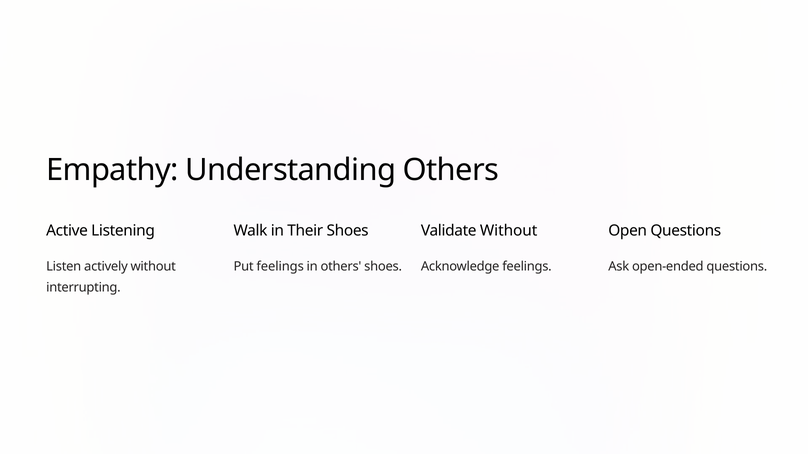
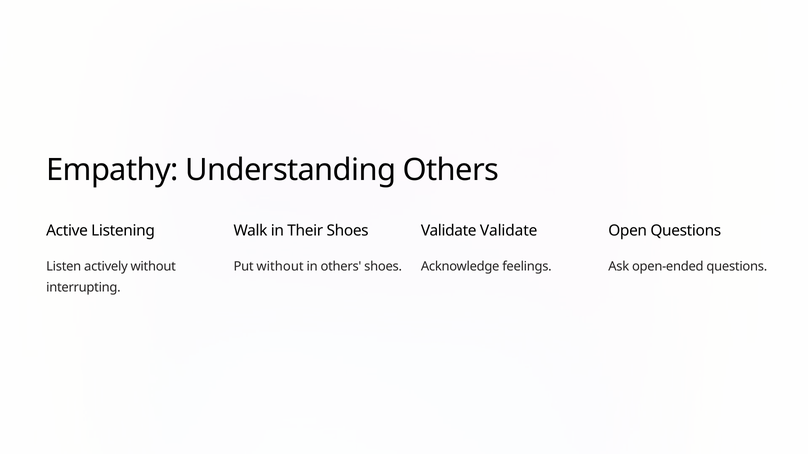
Validate Without: Without -> Validate (509, 231)
Put feelings: feelings -> without (280, 267)
